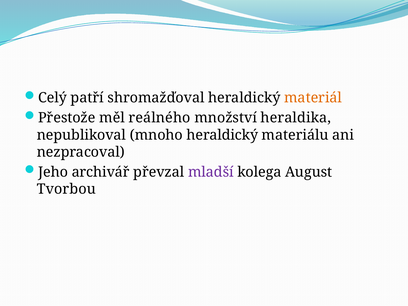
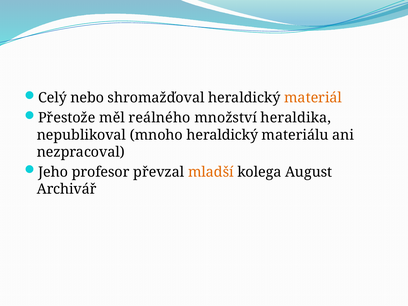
patří: patří -> nebo (87, 98)
archivář: archivář -> profesor (101, 172)
mladší colour: purple -> orange (211, 172)
Tvorbou: Tvorbou -> Archivář (67, 189)
